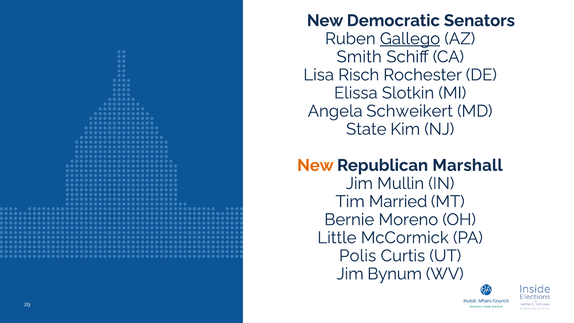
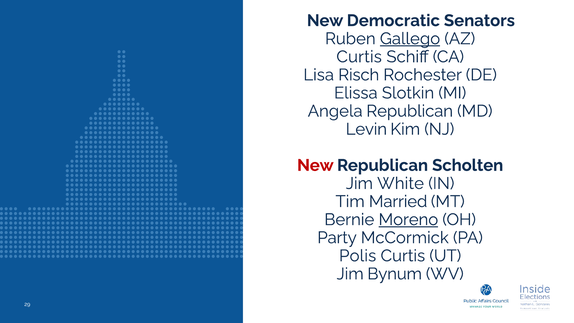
Smith: Smith -> Curtis (359, 57)
Angela Schweikert: Schweikert -> Republican (410, 111)
State: State -> Levin (366, 129)
New colour: orange -> red (315, 165)
Marshall: Marshall -> Scholten (468, 165)
Mullin: Mullin -> White (401, 183)
Moreno underline: none -> present (408, 220)
Little: Little -> Party (337, 238)
